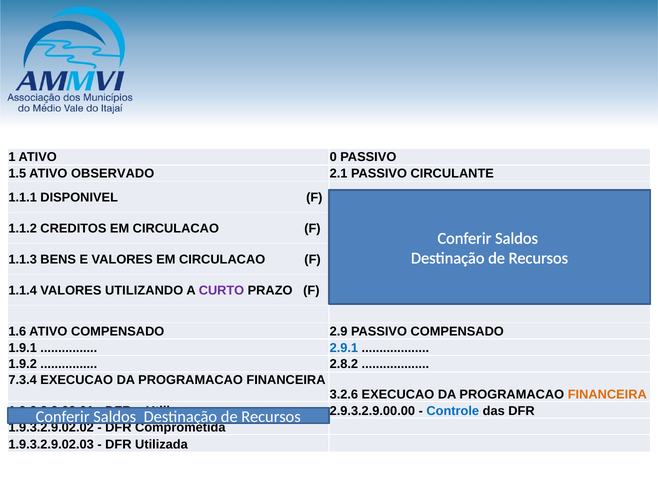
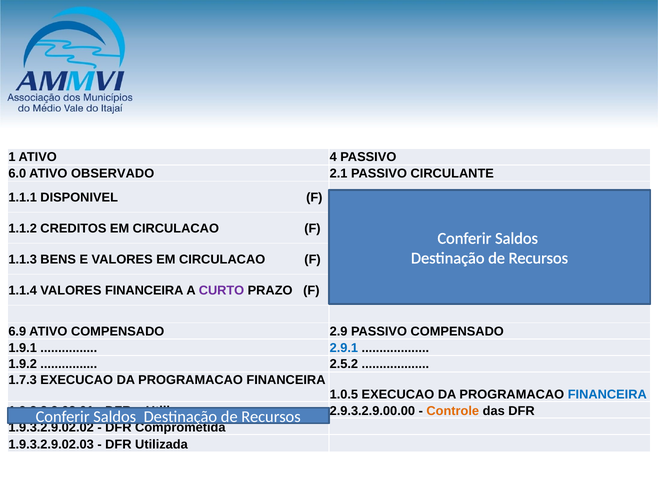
0: 0 -> 4 (333, 157)
1.5: 1.5 -> 6.0 (17, 173)
VALORES UTILIZANDO: UTILIZANDO -> FINANCEIRA (144, 290)
1.6: 1.6 -> 6.9 (17, 331)
2.8.2: 2.8.2 -> 2.5.2 (344, 364)
7.3.4: 7.3.4 -> 1.7.3 (23, 380)
3.2.6: 3.2.6 -> 1.0.5 (344, 394)
FINANCEIRA colour: orange -> blue (607, 394)
Controle colour: blue -> orange (453, 410)
